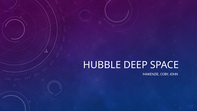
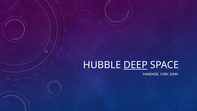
DEEP underline: none -> present (136, 65)
